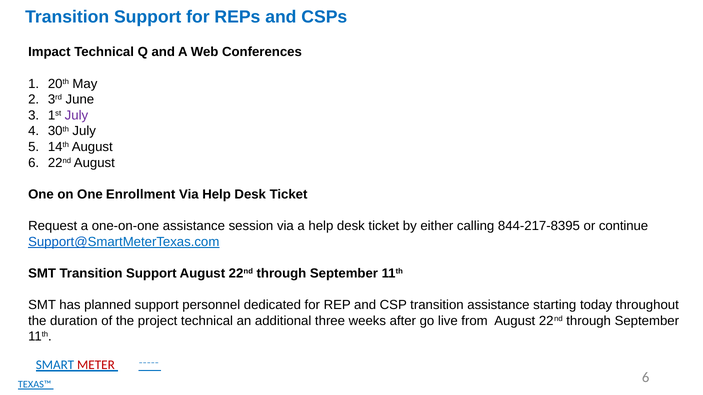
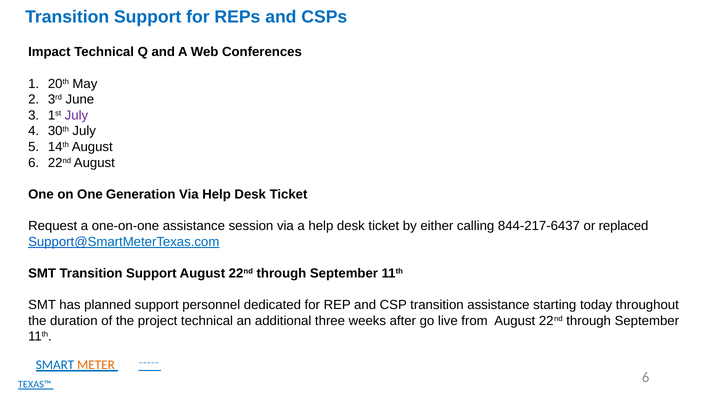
Enrollment: Enrollment -> Generation (141, 195)
844-217-8395: 844-217-8395 -> 844-217-6437 (539, 226)
continue: continue -> replaced (624, 226)
METER colour: red -> orange (96, 365)
